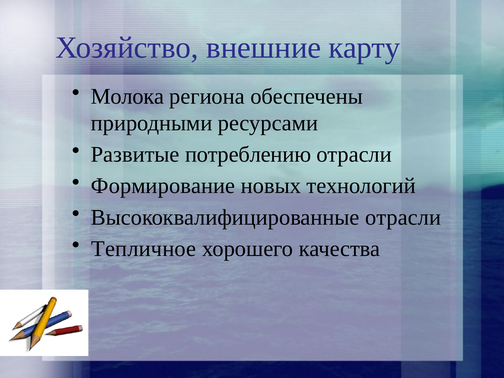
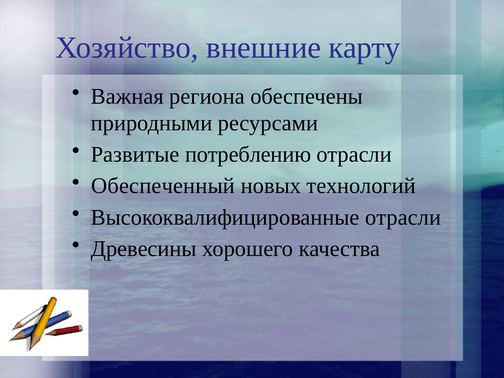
Молока: Молока -> Важная (127, 96)
Формирование: Формирование -> Обеспеченный (163, 186)
Тепличное: Тепличное -> Древесины (144, 249)
